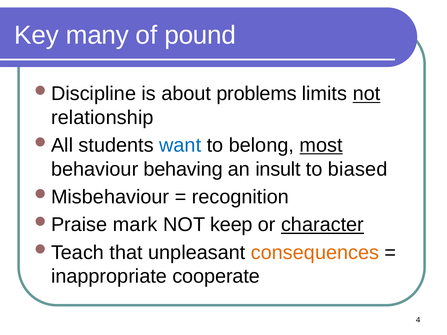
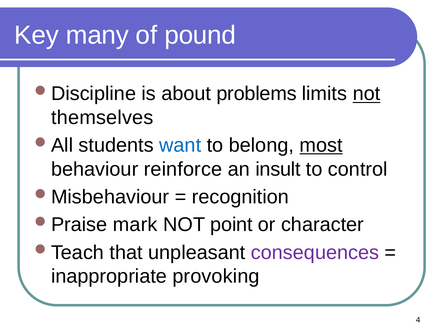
relationship: relationship -> themselves (102, 118)
behaving: behaving -> reinforce (183, 169)
biased: biased -> control (358, 169)
keep: keep -> point (231, 225)
character underline: present -> none (322, 225)
consequences colour: orange -> purple (315, 253)
cooperate: cooperate -> provoking (216, 277)
